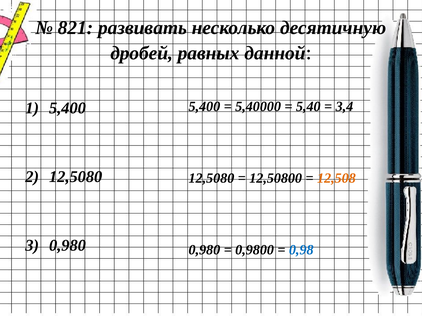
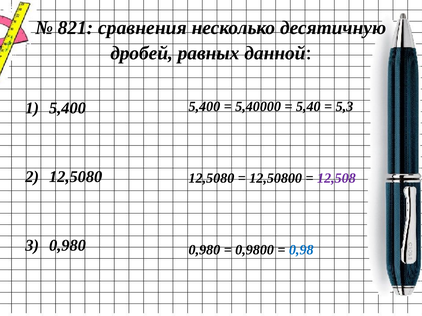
развивать: развивать -> сравнения (142, 28)
3,4: 3,4 -> 5,3 (344, 107)
12,508 colour: orange -> purple (336, 178)
